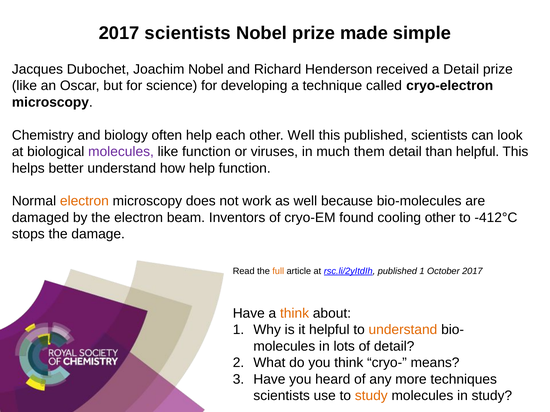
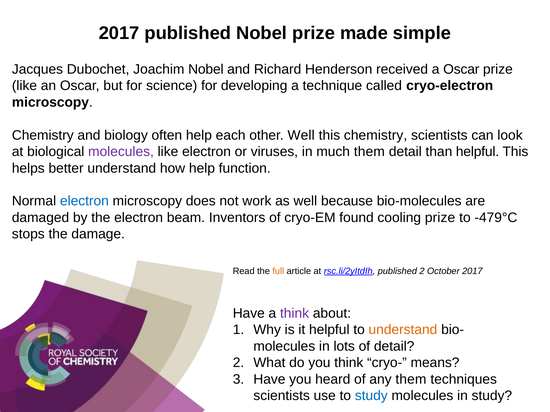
2017 scientists: scientists -> published (188, 33)
a Detail: Detail -> Oscar (461, 69)
this published: published -> chemistry (376, 135)
like function: function -> electron (207, 152)
electron colour: orange -> blue (84, 201)
cooling other: other -> prize (440, 218)
-412°C: -412°C -> -479°C (496, 218)
published 1: 1 -> 2 (422, 271)
think colour: orange -> purple (295, 314)
any more: more -> them (411, 380)
study colour: orange -> blue (371, 396)
